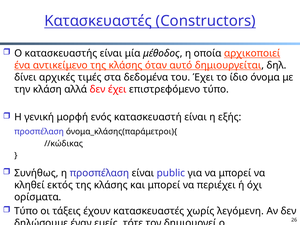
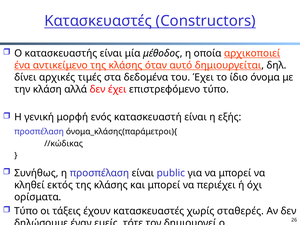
λεγόμενη: λεγόμενη -> σταθερές (240, 211)
